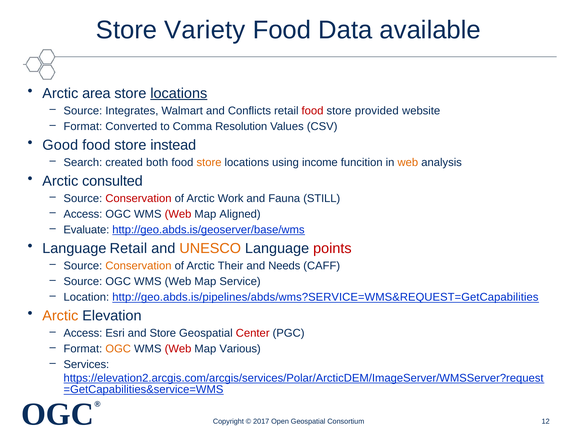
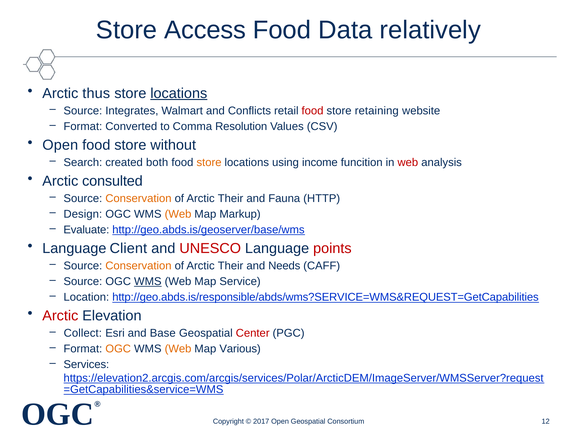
Variety: Variety -> Access (205, 30)
available: available -> relatively (430, 30)
area: area -> thus (96, 93)
provided: provided -> retaining (377, 111)
Good: Good -> Open (60, 145)
instead: instead -> without (173, 145)
web colour: orange -> red (408, 162)
Conservation colour: red -> orange (138, 198)
Work: Work -> Their (231, 198)
STILL: STILL -> HTTP (322, 198)
Access: Access -> Design (83, 214)
Web colour: red -> orange (178, 214)
Aligned: Aligned -> Markup (240, 214)
Language Retail: Retail -> Client (128, 248)
UNESCO colour: orange -> red (210, 248)
WMS underline: none -> present (148, 281)
http://geo.abds.is/pipelines/abds/wms?SERVICE=WMS&REQUEST=GetCapabilities: http://geo.abds.is/pipelines/abds/wms?SERVICE=WMS&REQUEST=GetCapabilities -> http://geo.abds.is/responsible/abds/wms?SERVICE=WMS&REQUEST=GetCapabilities (325, 297)
Arctic colour: orange -> red (60, 316)
Access: Access -> Collect (83, 333)
and Store: Store -> Base (163, 333)
Web colour: red -> orange (178, 349)
